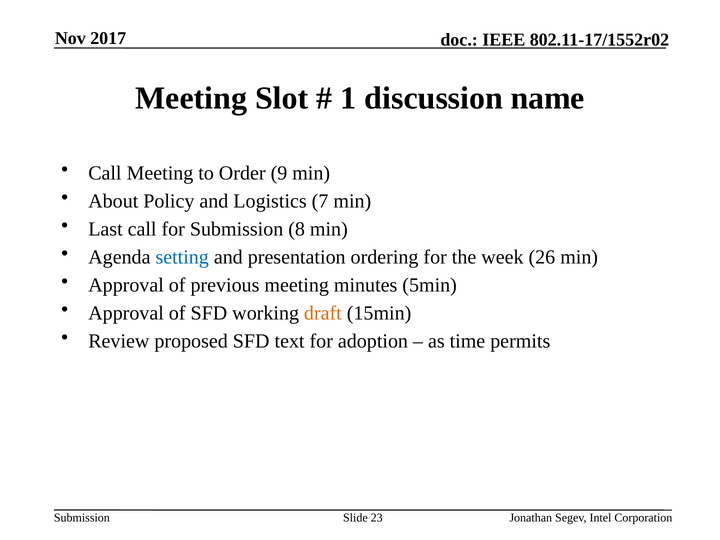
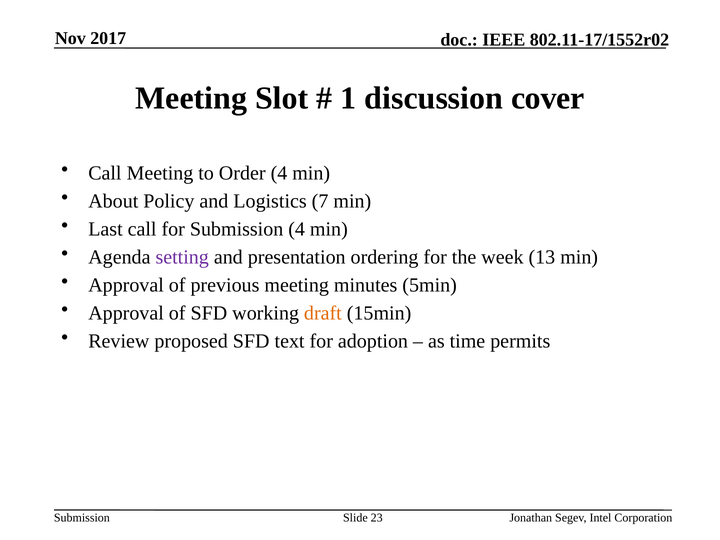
name: name -> cover (548, 98)
Order 9: 9 -> 4 (279, 173)
Submission 8: 8 -> 4 (297, 229)
setting colour: blue -> purple (182, 257)
26: 26 -> 13 (542, 257)
